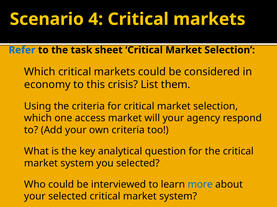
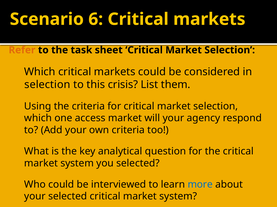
Scenario 4: 4 -> 6 (96, 19)
Refer colour: blue -> orange (22, 50)
economy: economy -> selection (47, 85)
